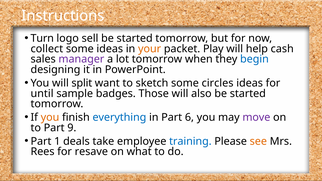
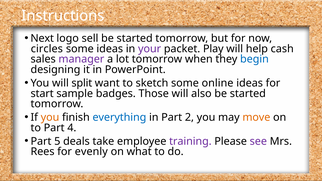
Turn: Turn -> Next (42, 38)
collect: collect -> circles (47, 49)
your colour: orange -> purple (150, 49)
circles: circles -> online (218, 83)
until: until -> start (42, 94)
6: 6 -> 2 (189, 117)
move colour: purple -> orange (256, 117)
9: 9 -> 4 (72, 128)
1: 1 -> 5 (57, 141)
training colour: blue -> purple (190, 141)
see colour: orange -> purple (258, 141)
resave: resave -> evenly (91, 152)
